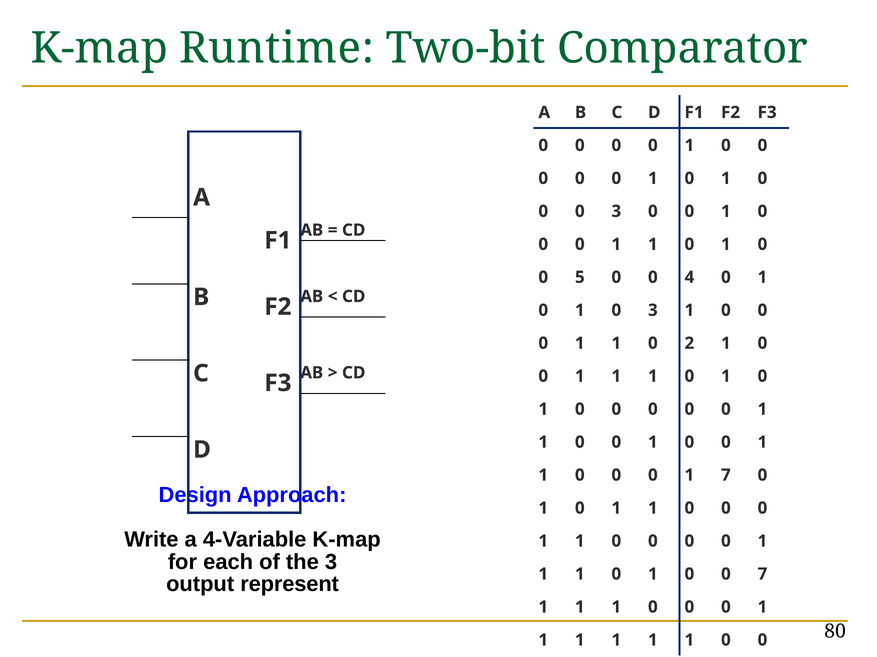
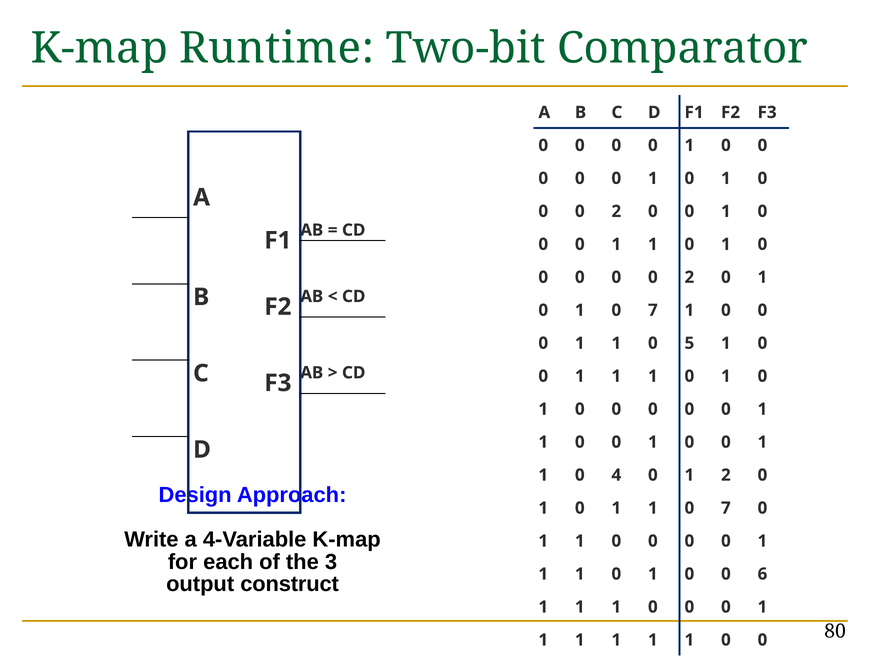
3: 3 -> 2 (616, 212)
5: 5 -> 0 (580, 278)
4: 4 -> 2 (689, 278)
0 1 0 3: 3 -> 7 (653, 311)
2: 2 -> 5 (689, 344)
0: 0 -> 4 (616, 476)
1 7: 7 -> 2 (726, 476)
0: 0 -> 7 (726, 509)
0 7: 7 -> 6 (762, 575)
represent: represent -> construct (290, 585)
